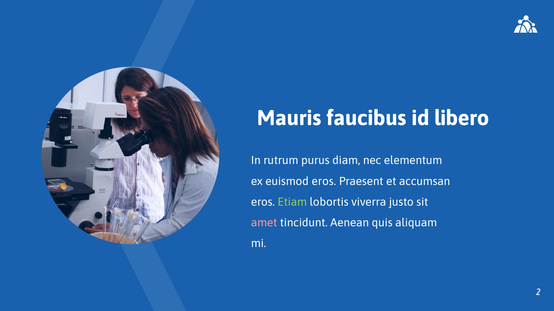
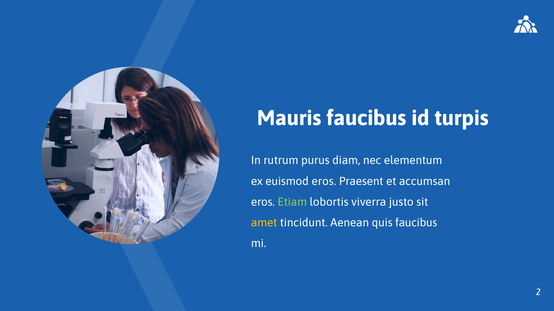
libero: libero -> turpis (462, 118)
amet colour: pink -> yellow (264, 223)
quis aliquam: aliquam -> faucibus (416, 223)
